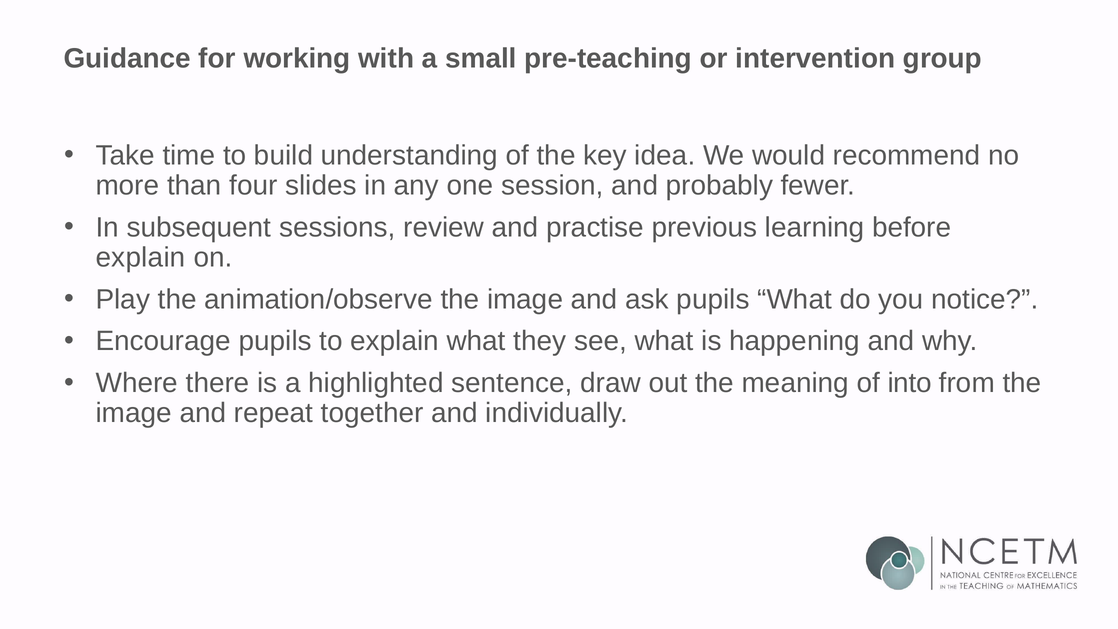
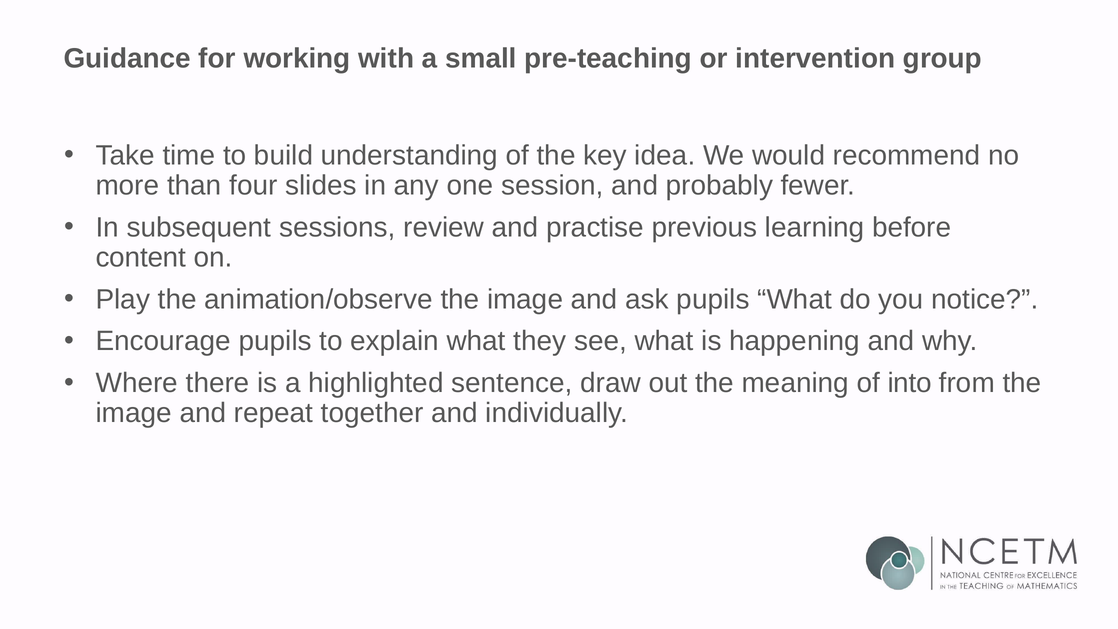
explain: explain -> content (141, 257)
